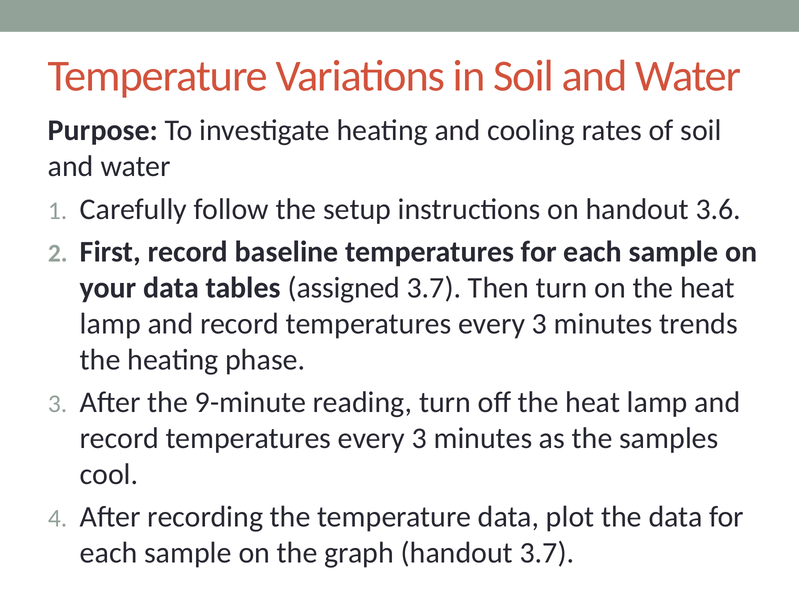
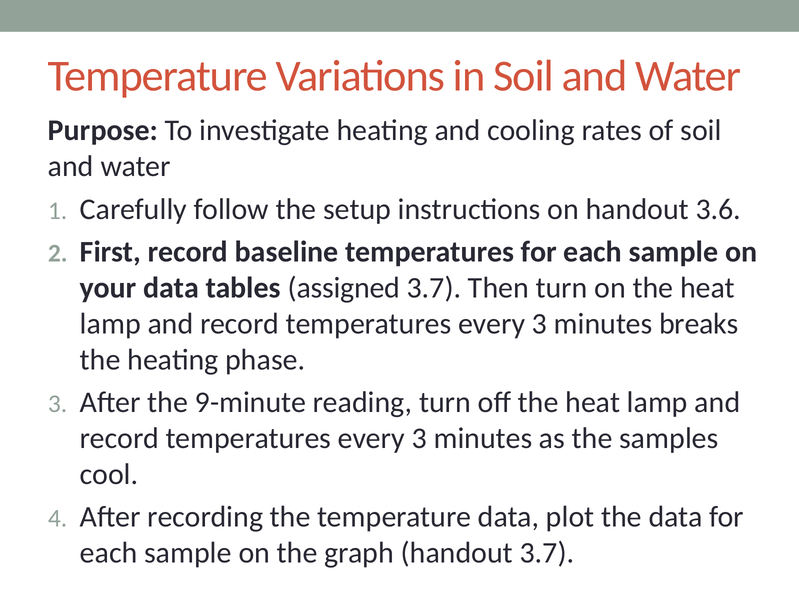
trends: trends -> breaks (699, 324)
